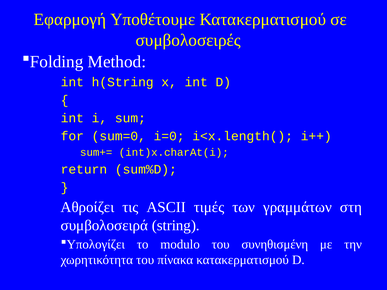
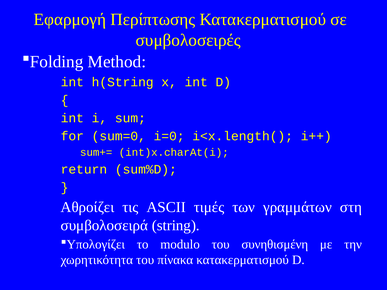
Υποθέτουμε: Υποθέτουμε -> Περίπτωσης (153, 20)
